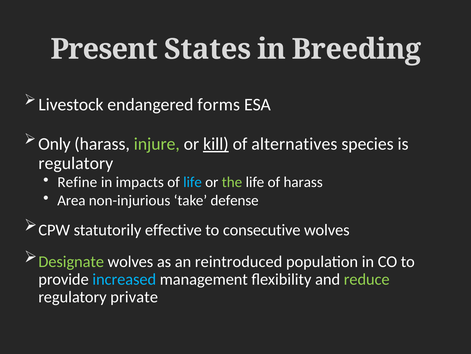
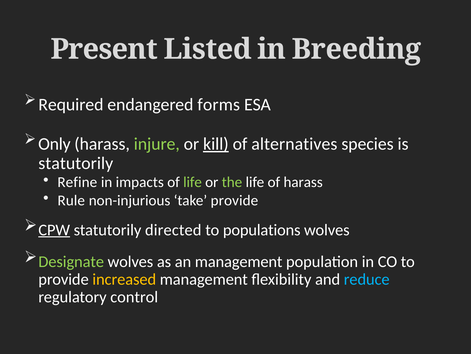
States: States -> Listed (208, 49)
Livestock: Livestock -> Required (71, 104)
regulatory: regulatory -> statutorily (76, 163)
life colour: light blue -> light green (193, 182)
Area: Area -> Rule (71, 200)
take defense: defense -> provide (234, 200)
CPW underline: none -> present (54, 229)
effective: effective -> directed (173, 229)
consecutive: consecutive -> populations (262, 229)
an reintroduced: reintroduced -> management (239, 261)
increased colour: light blue -> yellow (124, 279)
reduce colour: light green -> light blue (367, 279)
private: private -> control (134, 297)
